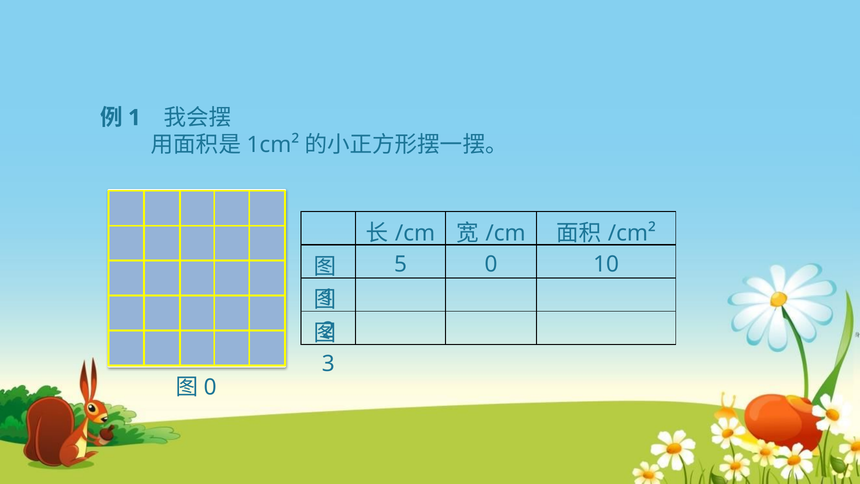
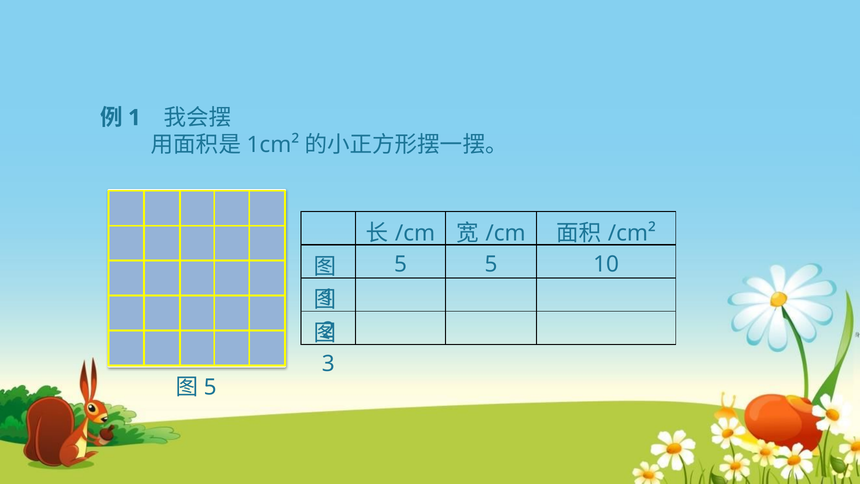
5 0: 0 -> 5 (491, 265)
0: 0 -> 5 (210, 387)
